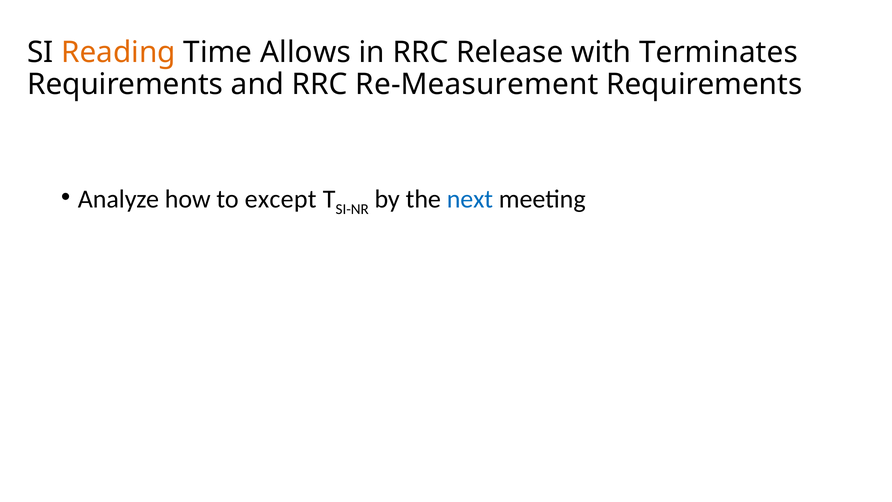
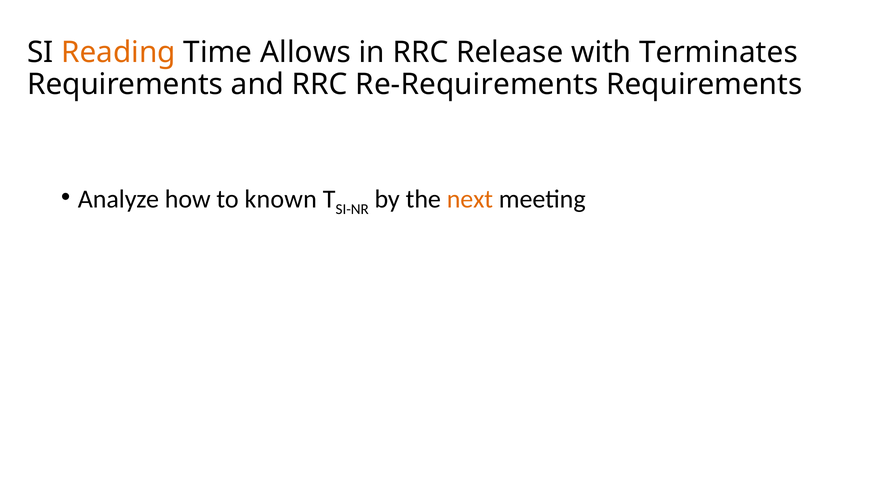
Re-Measurement: Re-Measurement -> Re-Requirements (477, 84)
except: except -> known (281, 199)
next colour: blue -> orange (470, 199)
